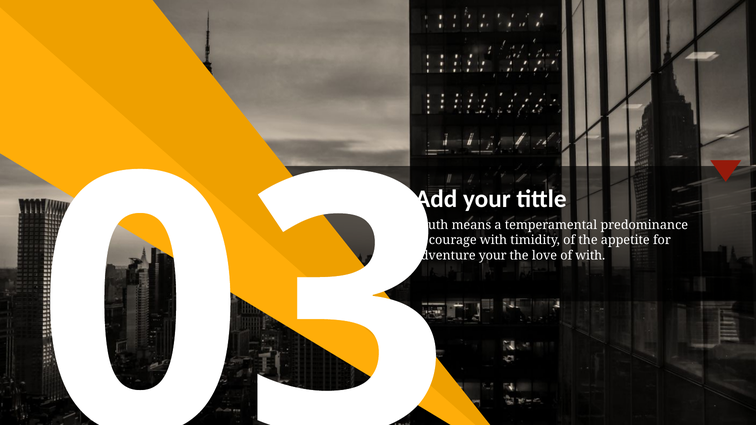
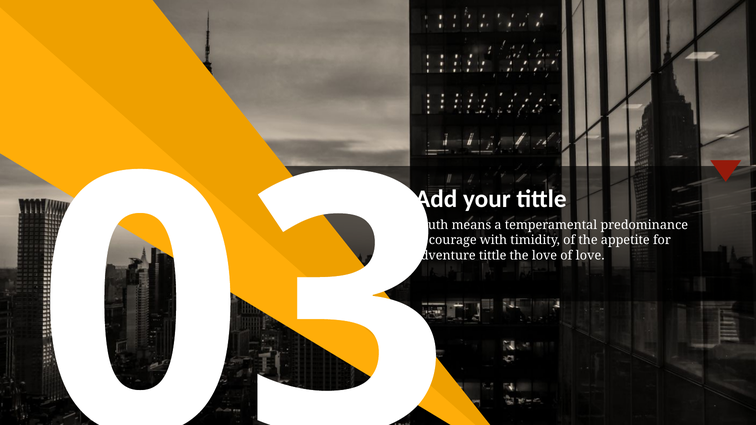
your: your -> tittle (493, 256)
of with: with -> love (590, 256)
